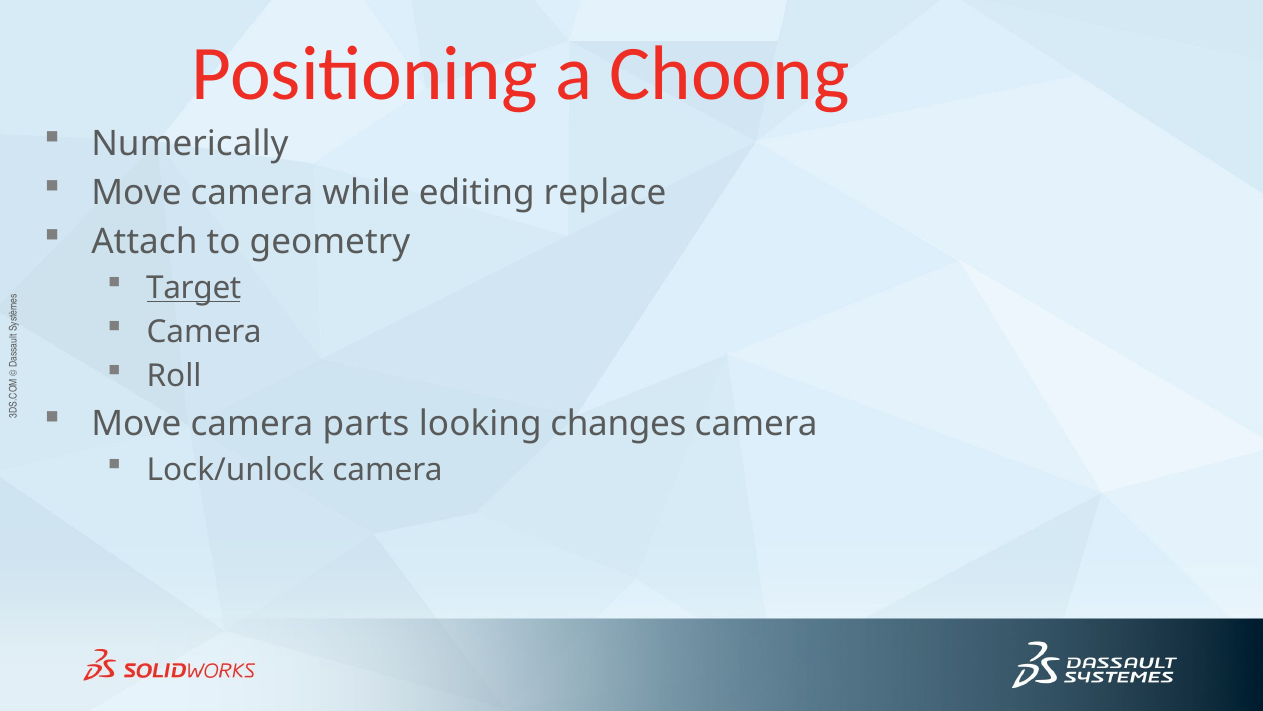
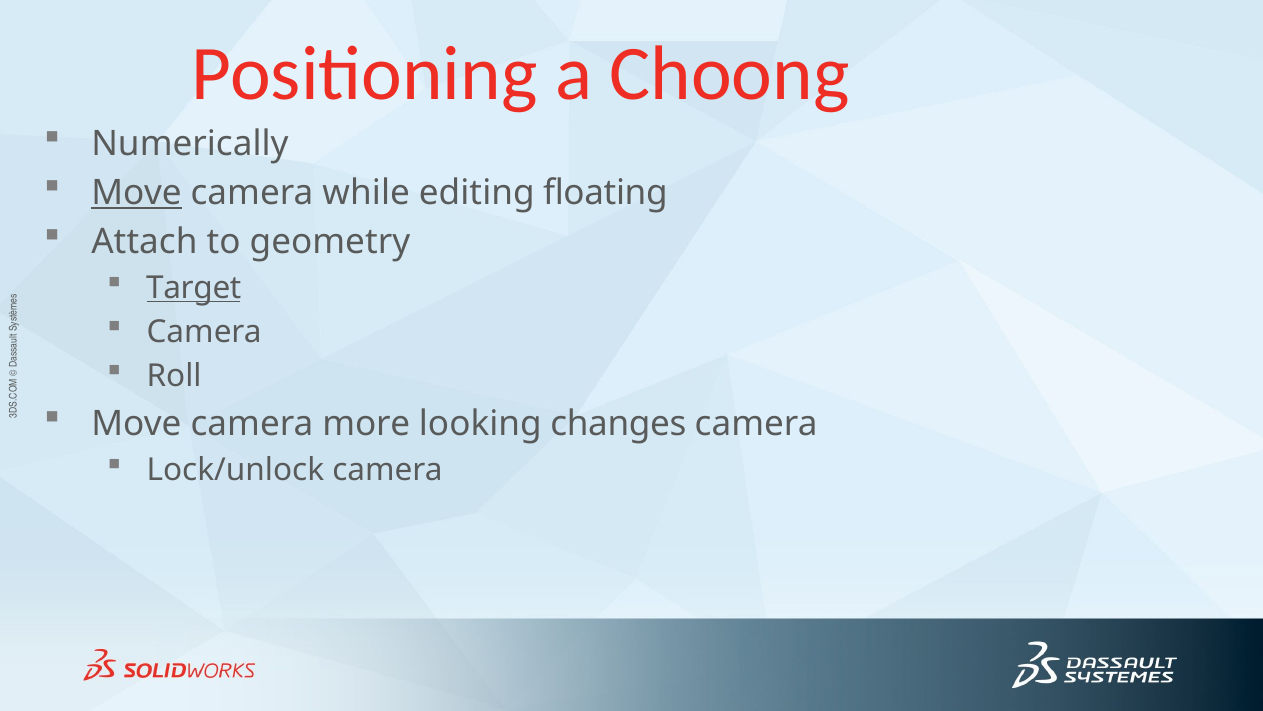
Move underline: none -> present (137, 193)
replace: replace -> floating (605, 193)
parts: parts -> more (366, 423)
